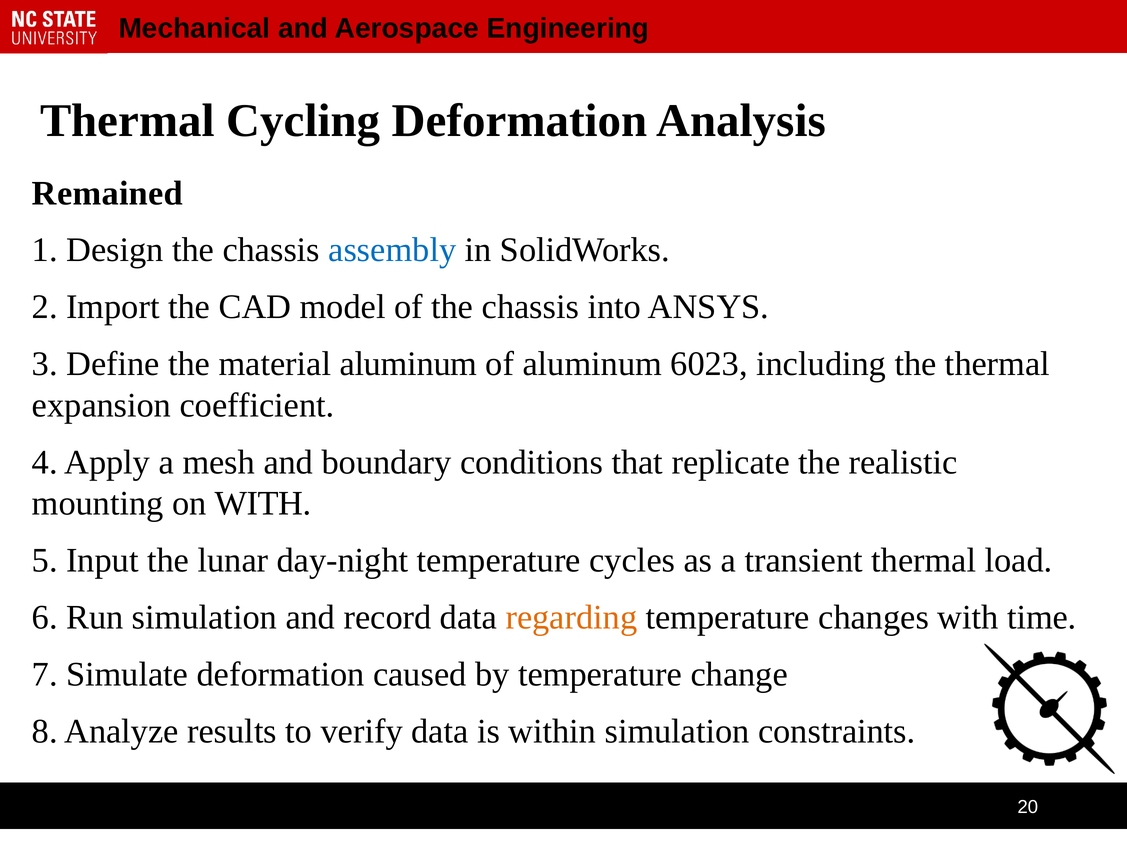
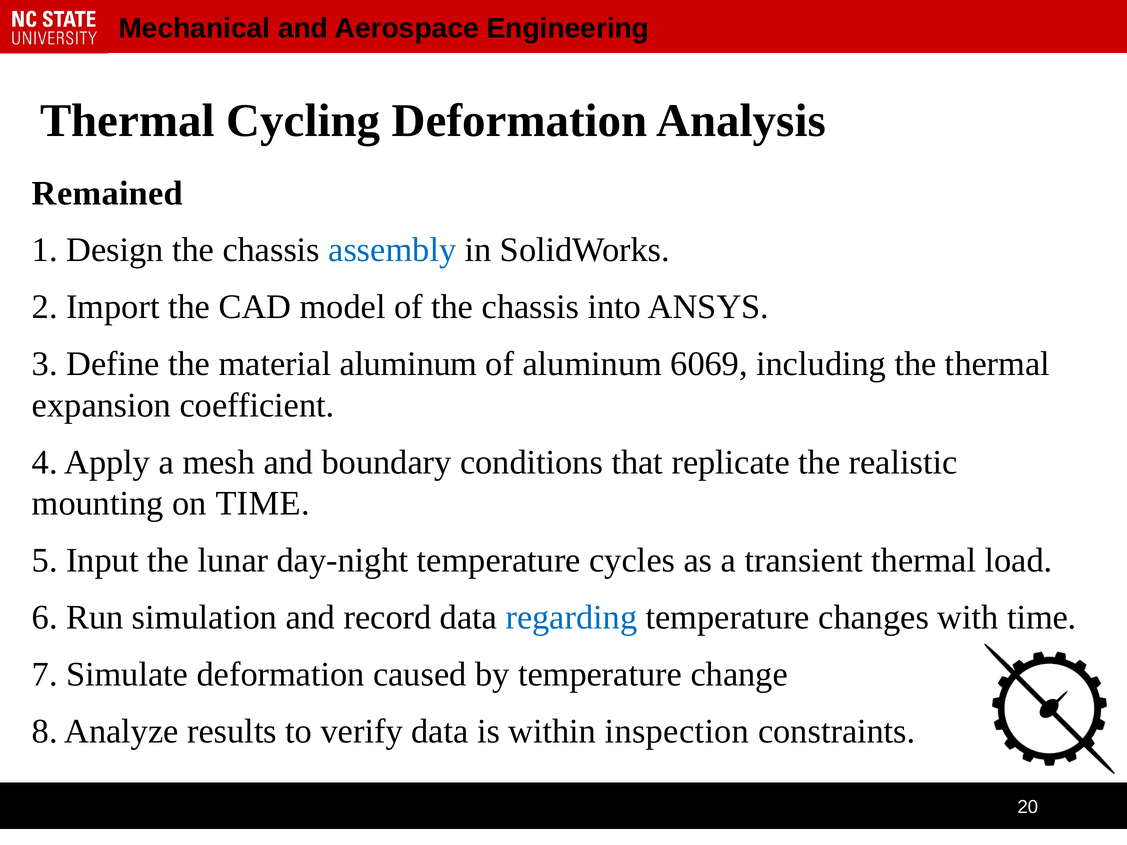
6023: 6023 -> 6069 (709, 364)
on WITH: WITH -> TIME (263, 504)
regarding colour: orange -> blue (571, 618)
within simulation: simulation -> inspection (677, 732)
